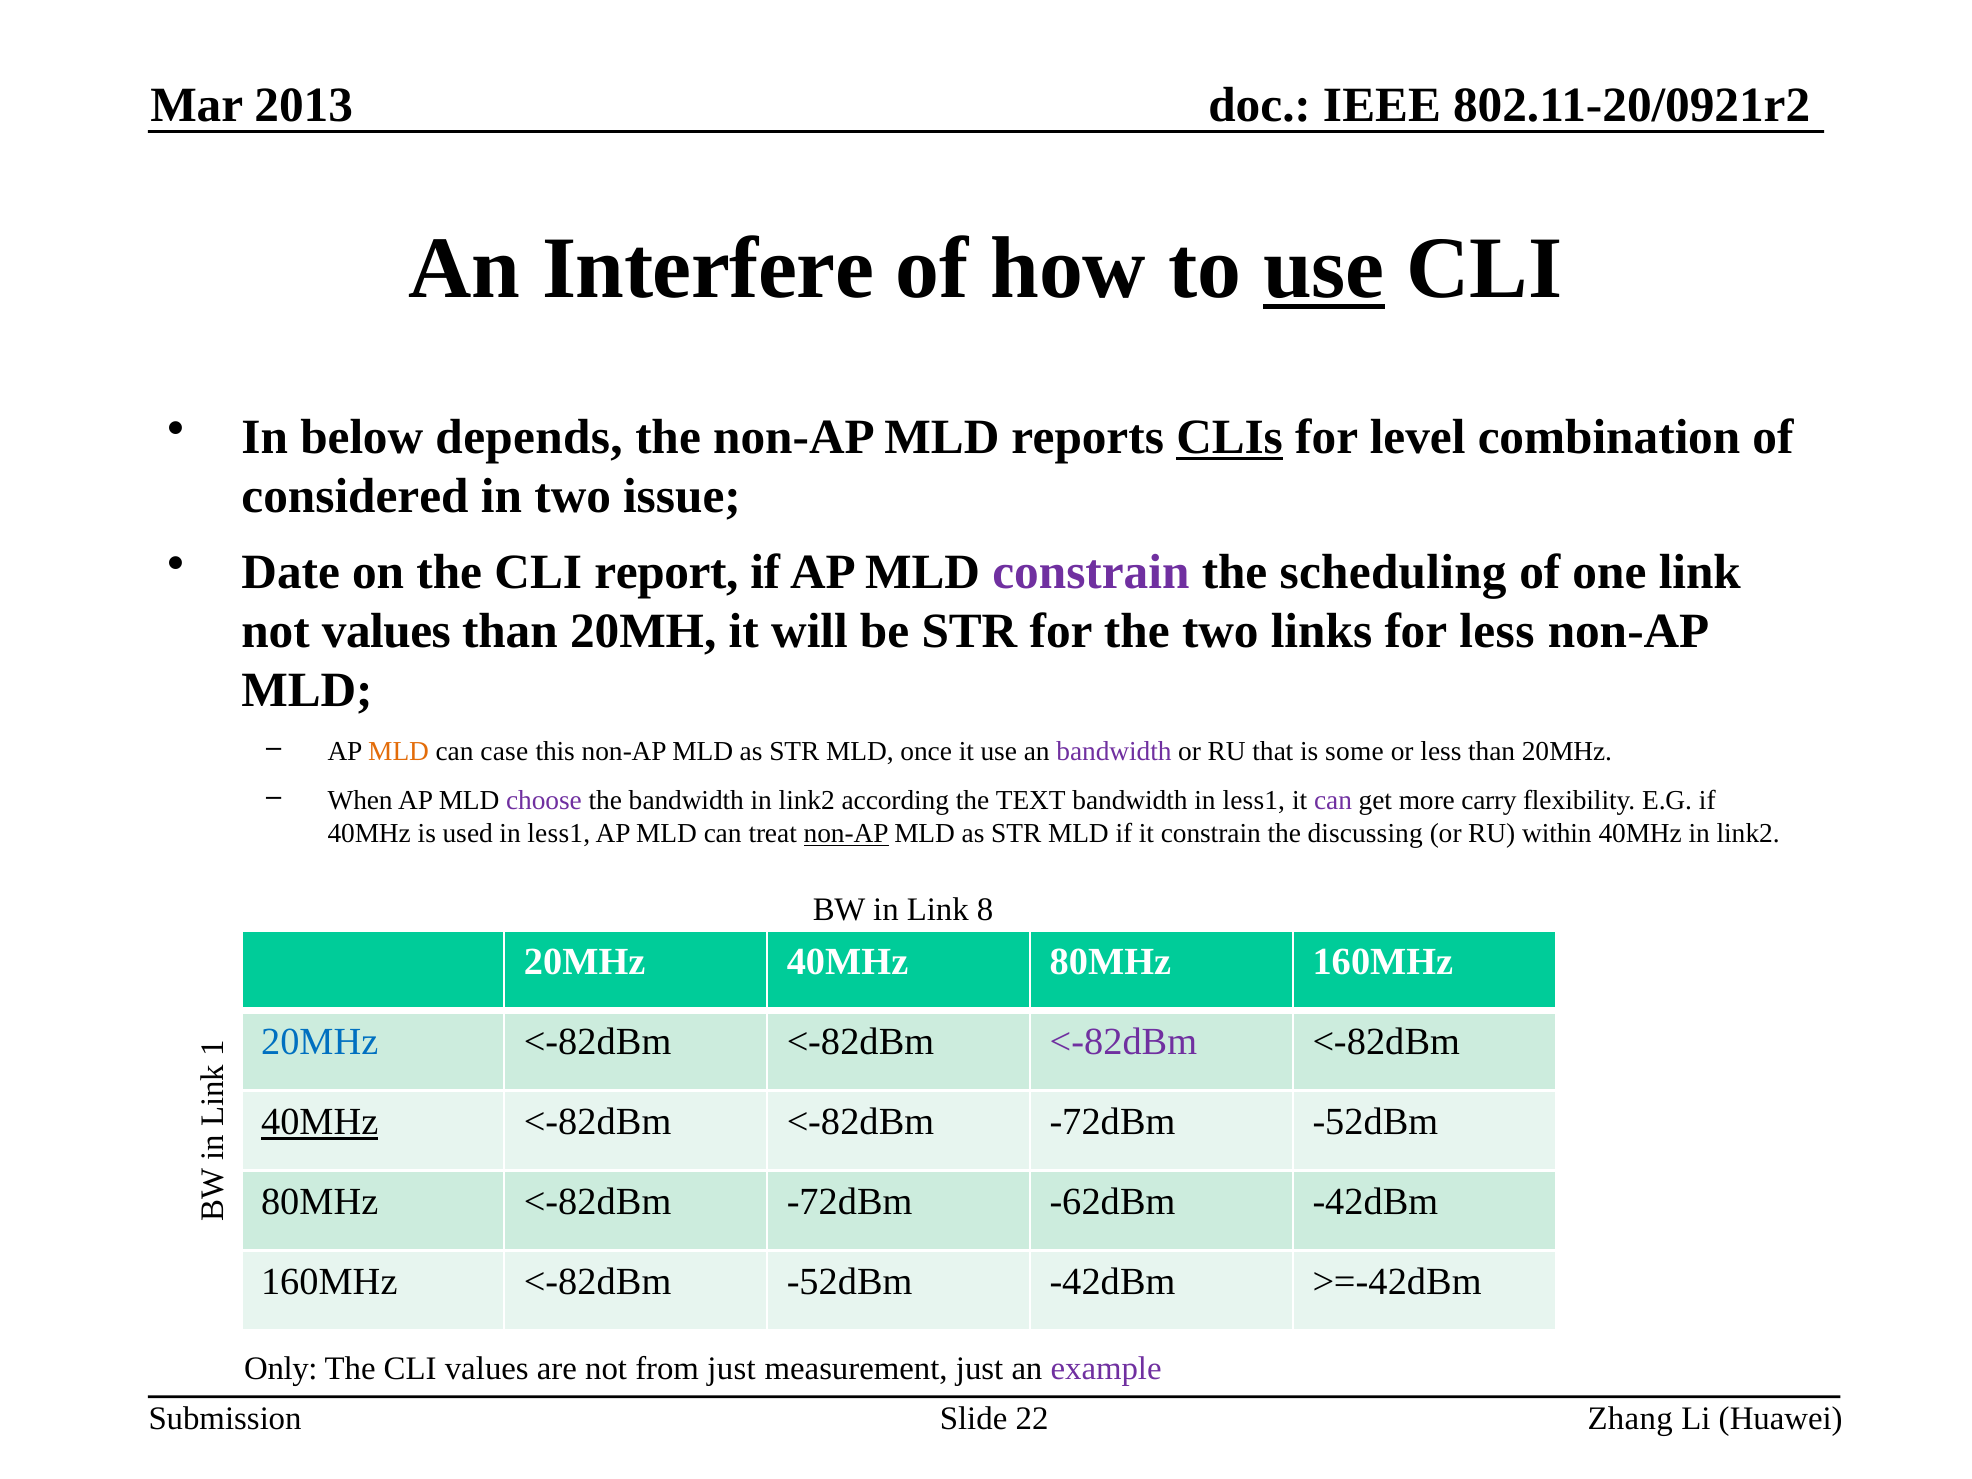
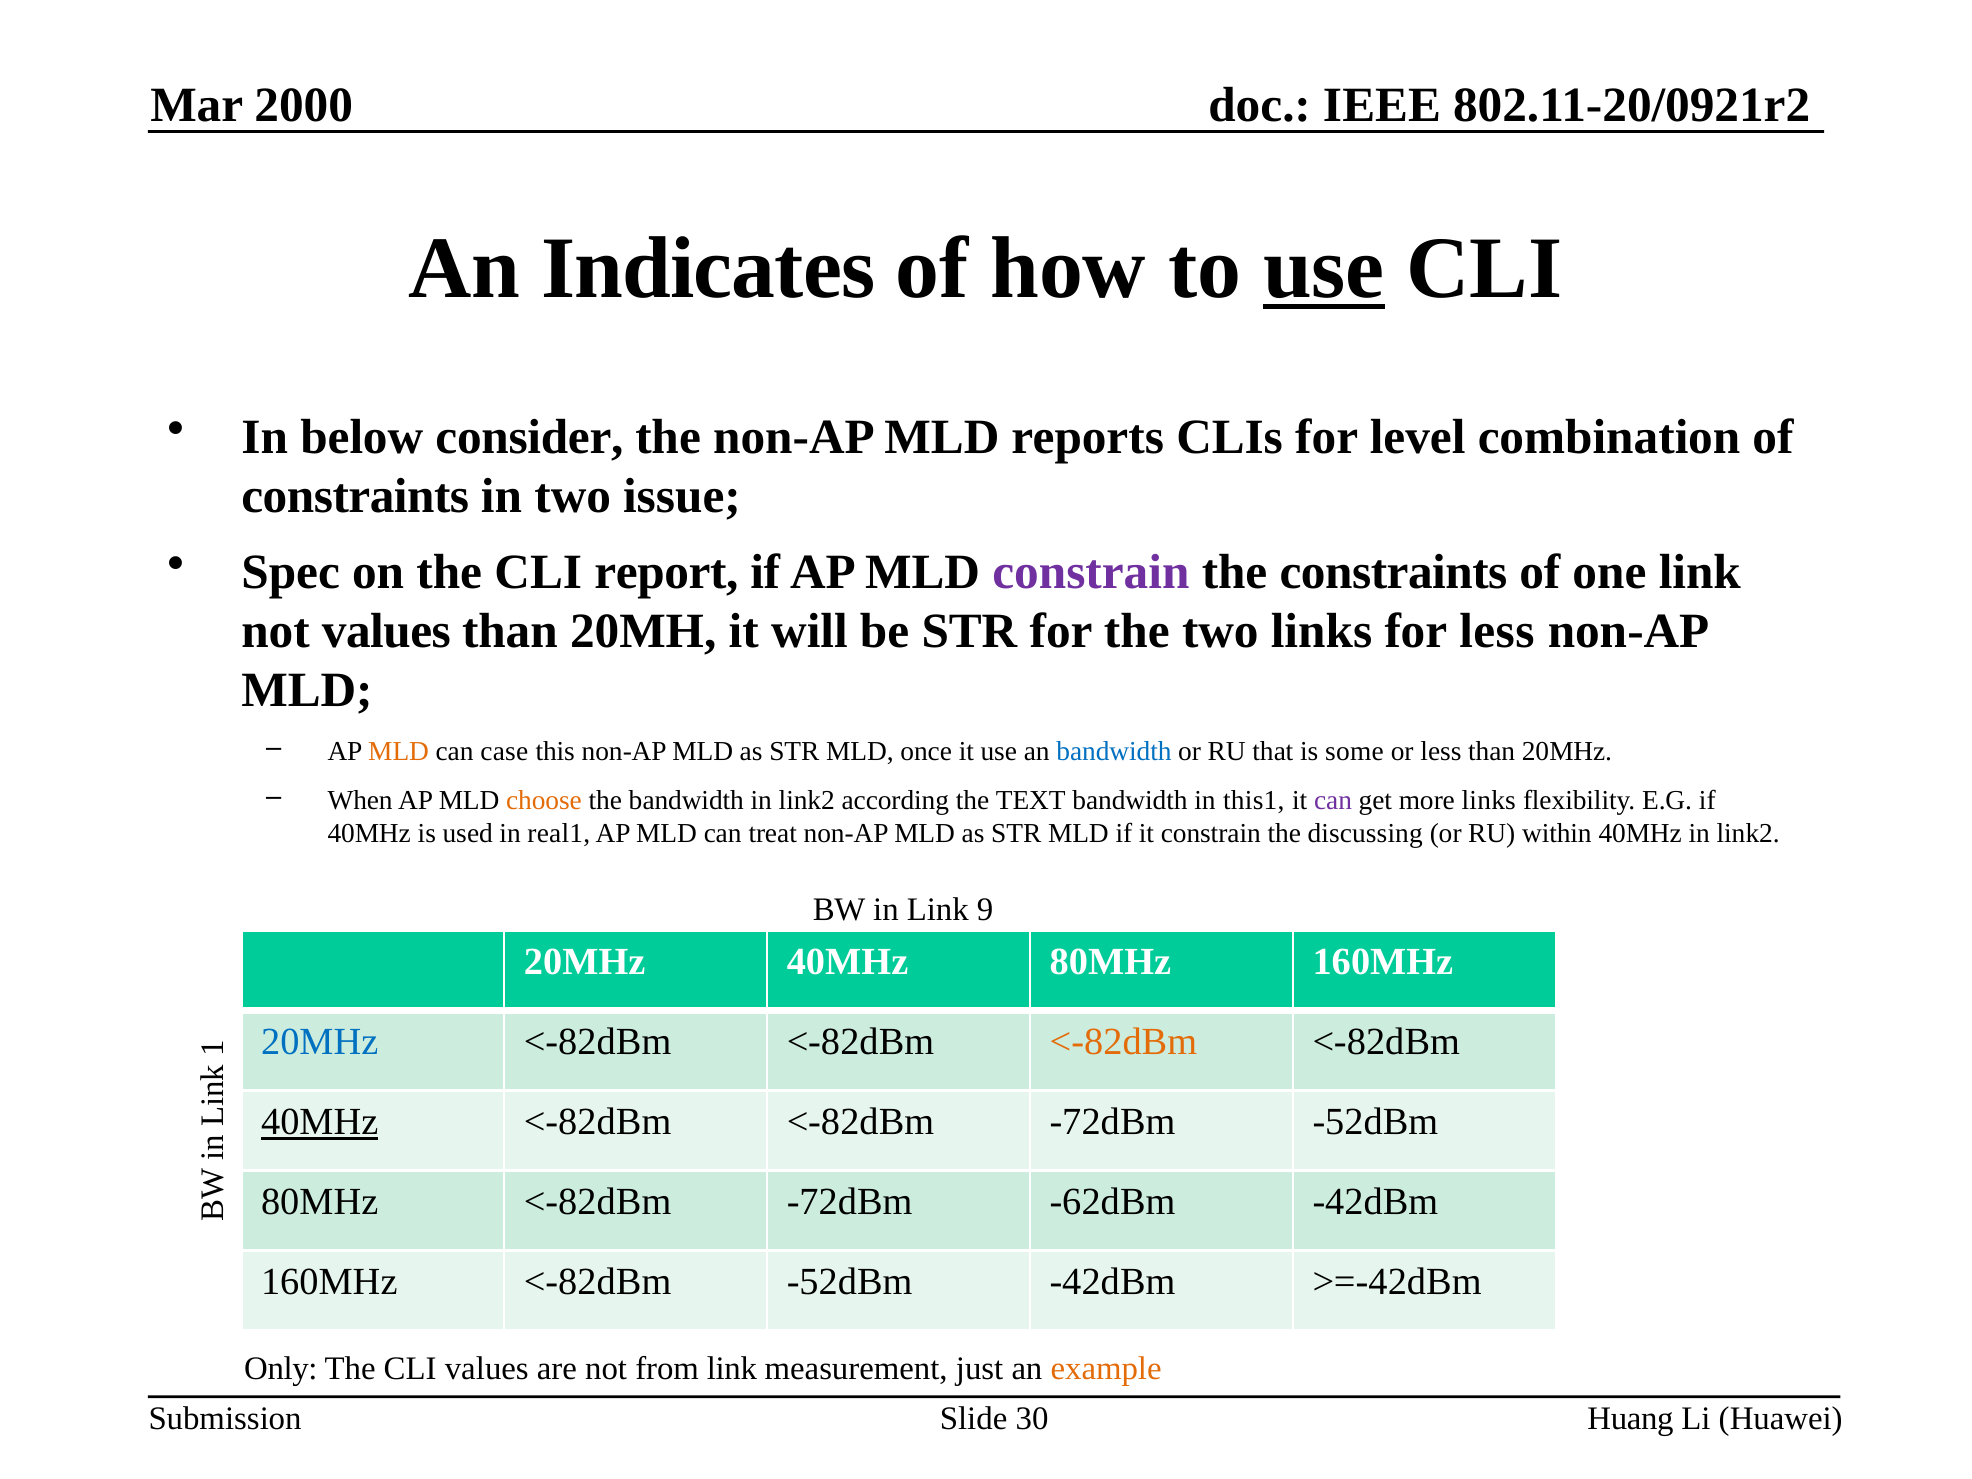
2013: 2013 -> 2000 (304, 105)
Interfere: Interfere -> Indicates (708, 269)
depends: depends -> consider (529, 437)
CLIs underline: present -> none (1230, 437)
considered: considered -> constraints (355, 497)
Date: Date -> Spec (291, 572)
the scheduling: scheduling -> constraints (1394, 572)
bandwidth colour: purple -> blue (1114, 751)
choose colour: purple -> orange (544, 801)
bandwidth in less1: less1 -> this1 (1254, 801)
more carry: carry -> links (1489, 801)
used in less1: less1 -> real1 (559, 834)
non-AP underline: present -> none (846, 834)
8: 8 -> 9 (985, 910)
<-82dBm colour: purple -> orange (1123, 1042)
from just: just -> link (732, 1369)
example colour: purple -> orange (1106, 1369)
22: 22 -> 30 (1032, 1418)
Zhang: Zhang -> Huang (1631, 1418)
